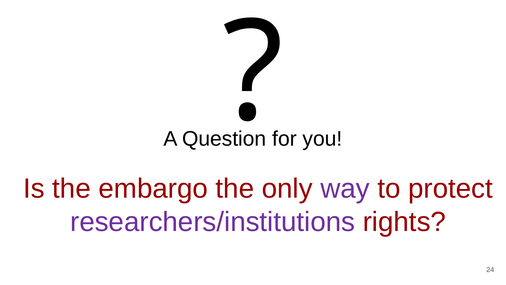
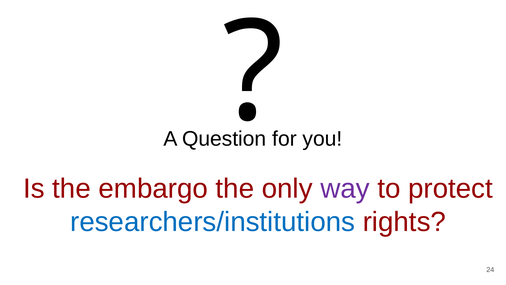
researchers/institutions colour: purple -> blue (213, 222)
